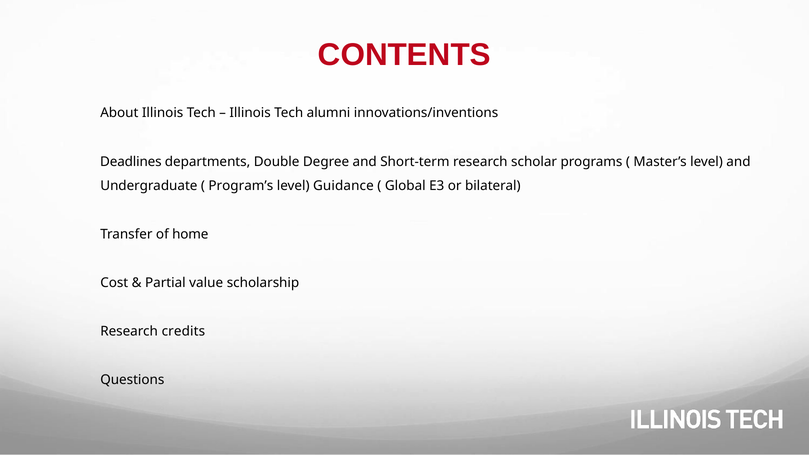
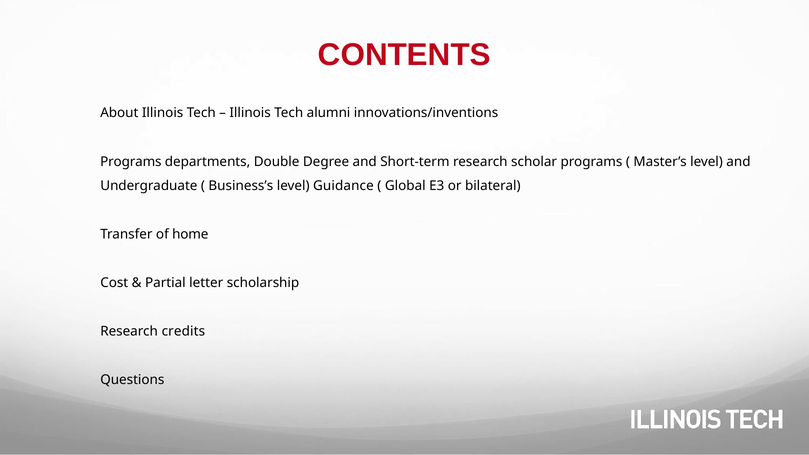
Deadlines: Deadlines -> Programs (131, 162)
Program’s: Program’s -> Business’s (241, 186)
value: value -> letter (206, 283)
